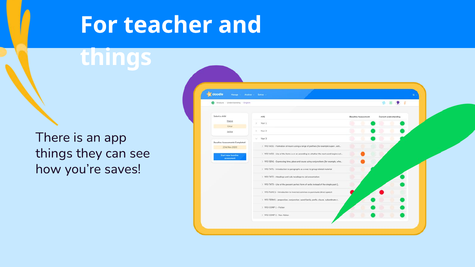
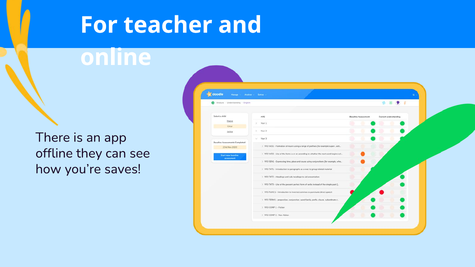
things: things -> online (116, 57)
things: things -> offline (54, 153)
